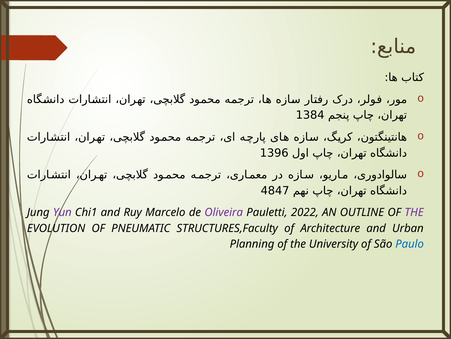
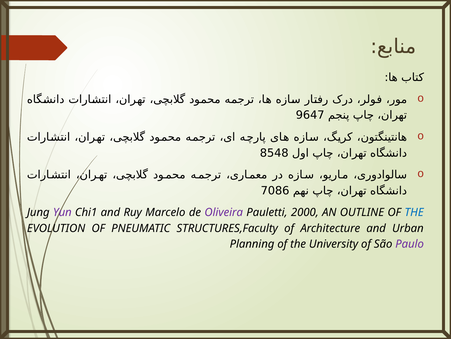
1384: 1384 -> 9647 (310, 115)
1396: 1396 -> 8548 (274, 153)
4847: 4847 -> 7086 (275, 190)
2022: 2022 -> 2000 (305, 212)
THE colour: purple -> blue (414, 212)
Paulo colour: blue -> purple (410, 243)
